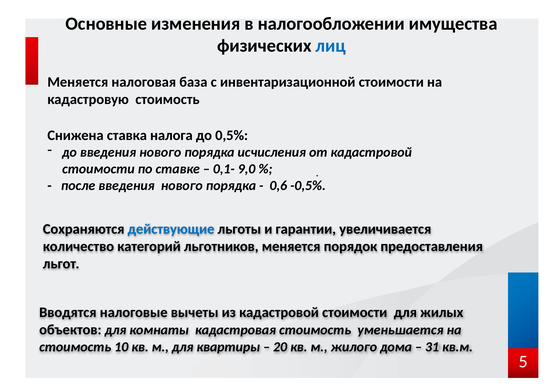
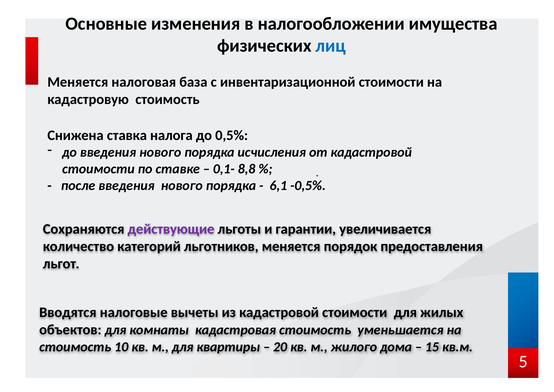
9,0: 9,0 -> 8,8 (247, 169)
0,6: 0,6 -> 6,1 (278, 185)
действующие colour: blue -> purple (171, 229)
31: 31 -> 15 (432, 347)
